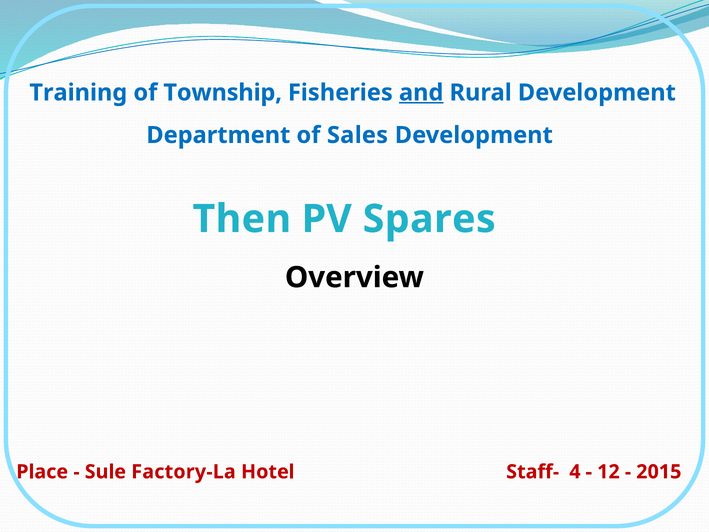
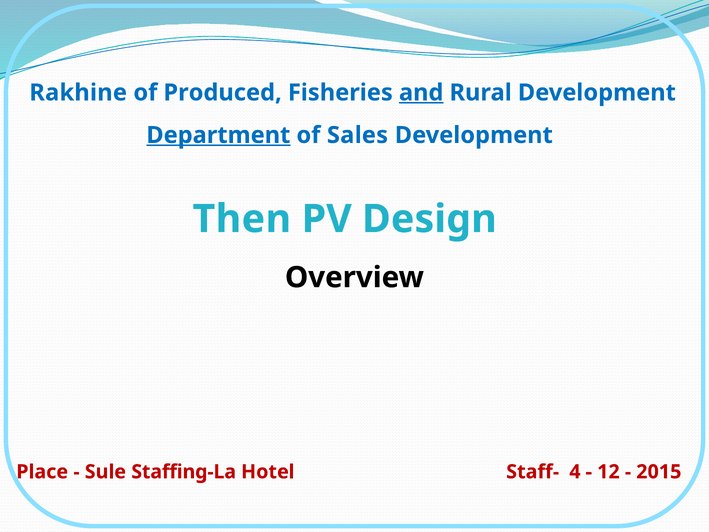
Training: Training -> Rakhine (78, 93)
Township: Township -> Produced (223, 93)
Department underline: none -> present (218, 135)
Spares: Spares -> Design (429, 219)
Factory-La: Factory-La -> Staffing-La (184, 472)
